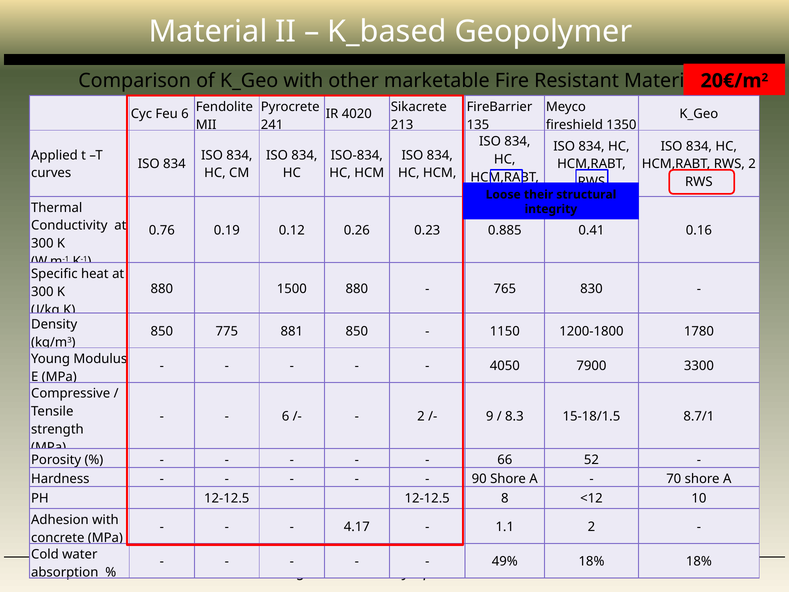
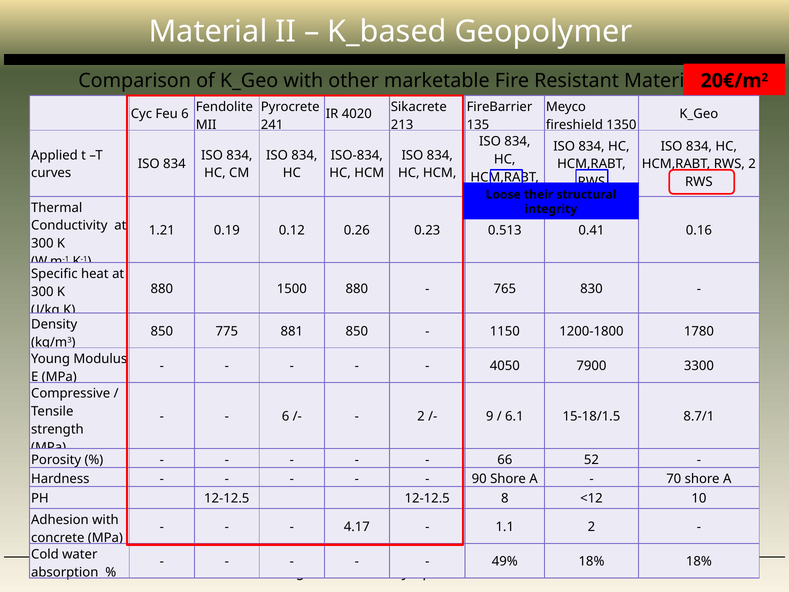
0.76: 0.76 -> 1.21 (162, 230)
0.885: 0.885 -> 0.513 (505, 230)
8.3: 8.3 -> 6.1 (514, 416)
